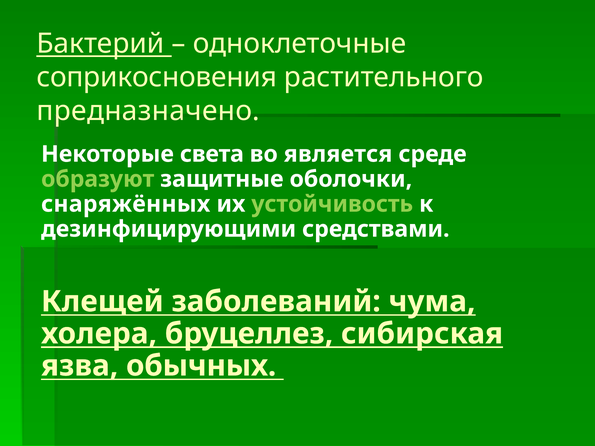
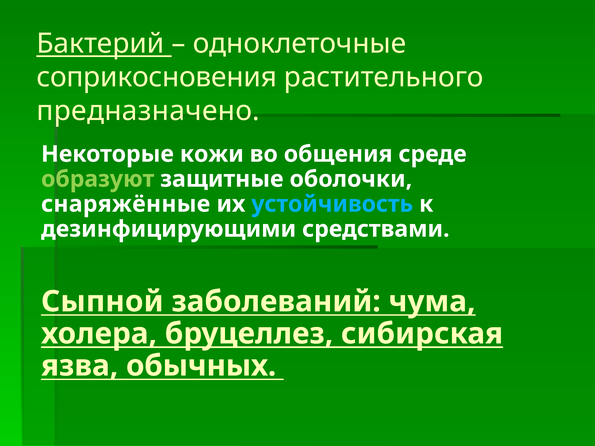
света: света -> кожи (212, 154)
является: является -> общения (338, 154)
снаряжённых: снаряжённых -> снаряжённые (126, 204)
устойчивость colour: light green -> light blue (332, 204)
Клещей: Клещей -> Сыпной (102, 302)
